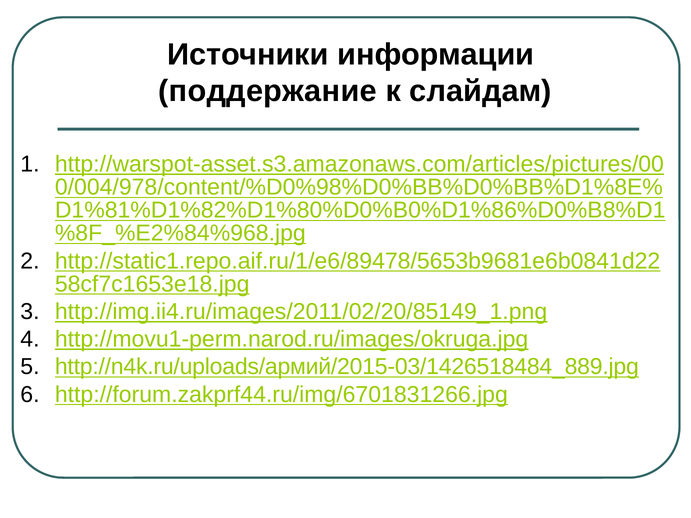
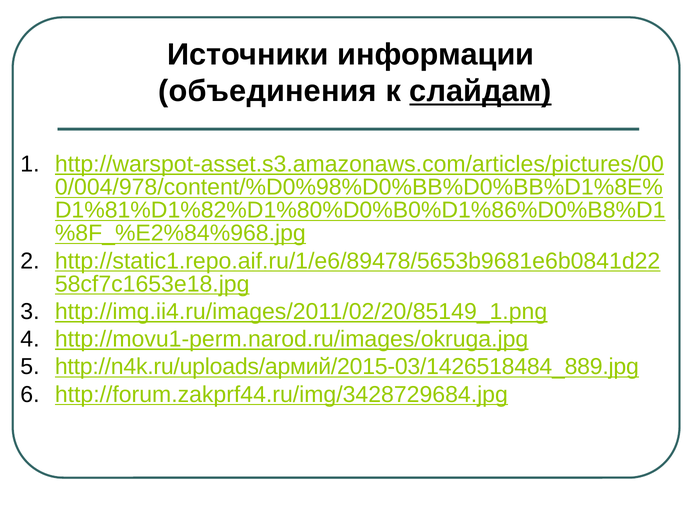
поддержание: поддержание -> объединения (268, 91)
слайдам underline: none -> present (481, 91)
http://forum.zakprf44.ru/img/6701831266.jpg: http://forum.zakprf44.ru/img/6701831266.jpg -> http://forum.zakprf44.ru/img/3428729684.jpg (281, 395)
